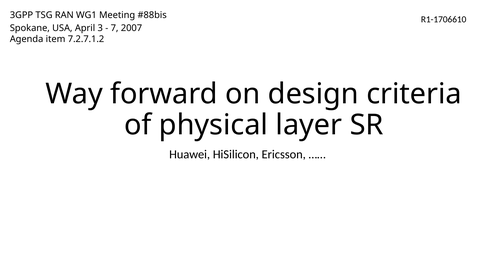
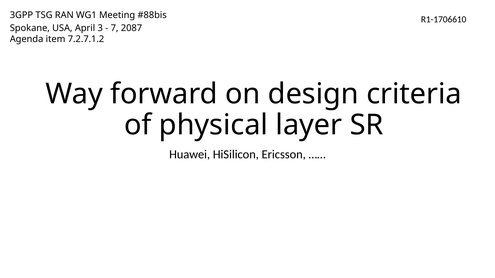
2007: 2007 -> 2087 (131, 28)
